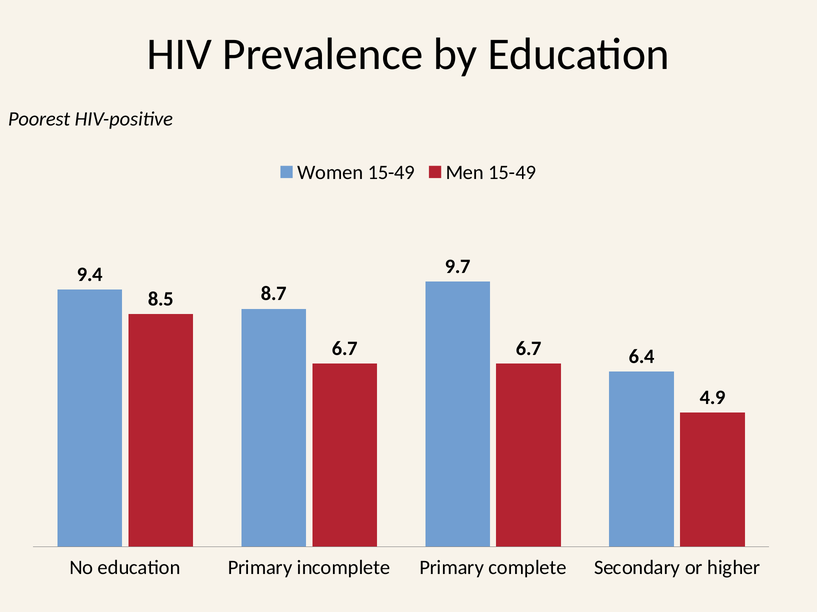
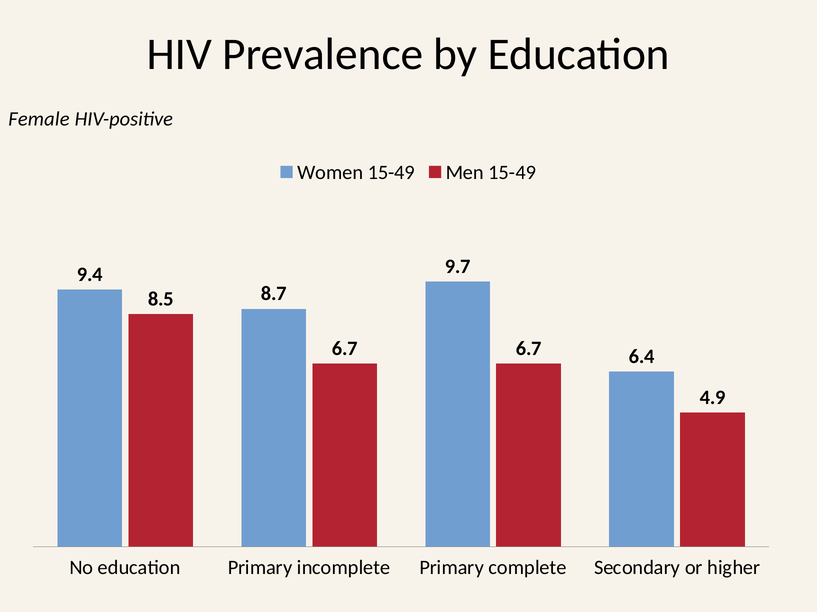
Poorest: Poorest -> Female (39, 119)
